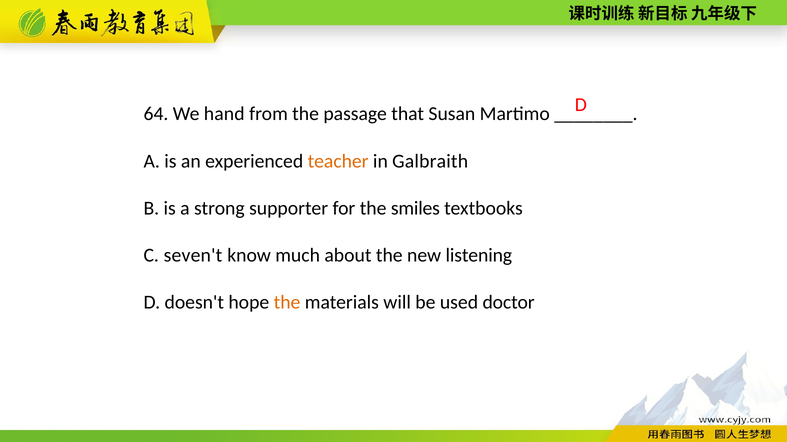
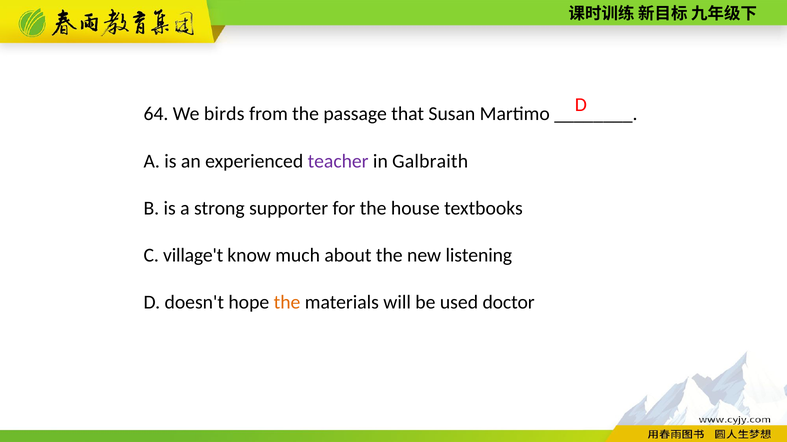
hand: hand -> birds (224, 114)
teacher colour: orange -> purple (338, 161)
smiles: smiles -> house (415, 209)
seven't: seven't -> village't (193, 256)
